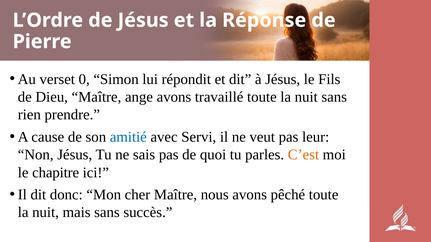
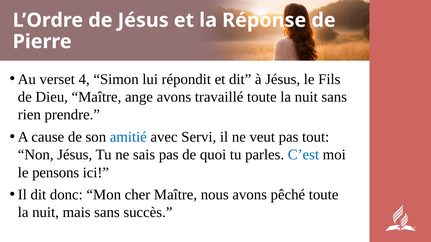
0: 0 -> 4 (84, 79)
leur: leur -> tout (316, 137)
C’est colour: orange -> blue (303, 155)
chapitre: chapitre -> pensons (56, 173)
